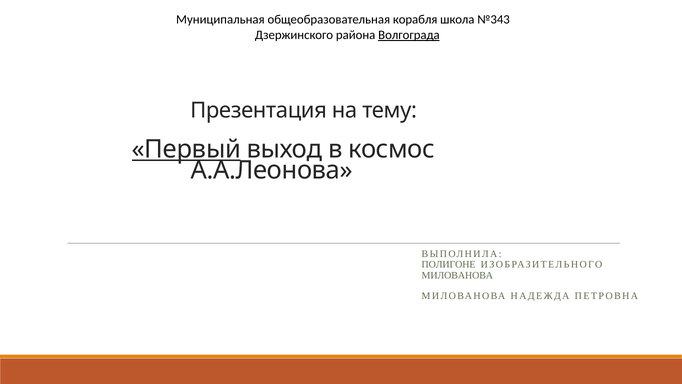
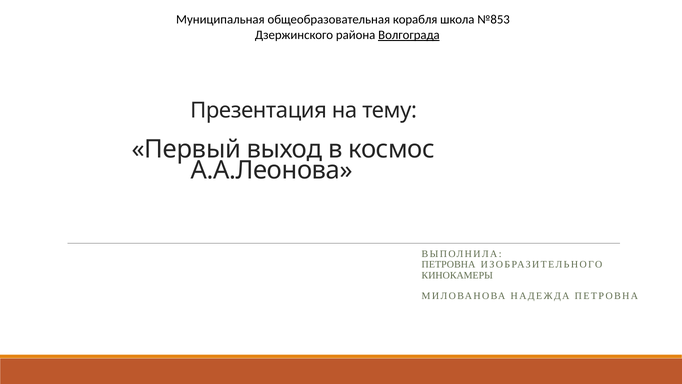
№343: №343 -> №853 (494, 20)
Первый underline: present -> none (186, 149)
ПОЛИГОНЕ: ПОЛИГОНЕ -> ПЕТРОВНА (448, 264)
МИЛОВАНОВА: МИЛОВАНОВА -> КИНОКАМЕРЫ (457, 275)
